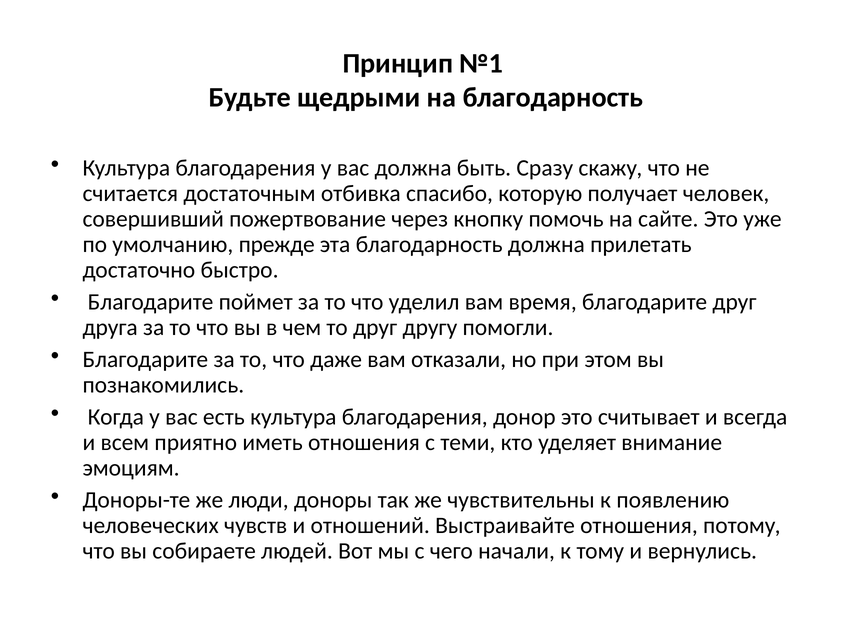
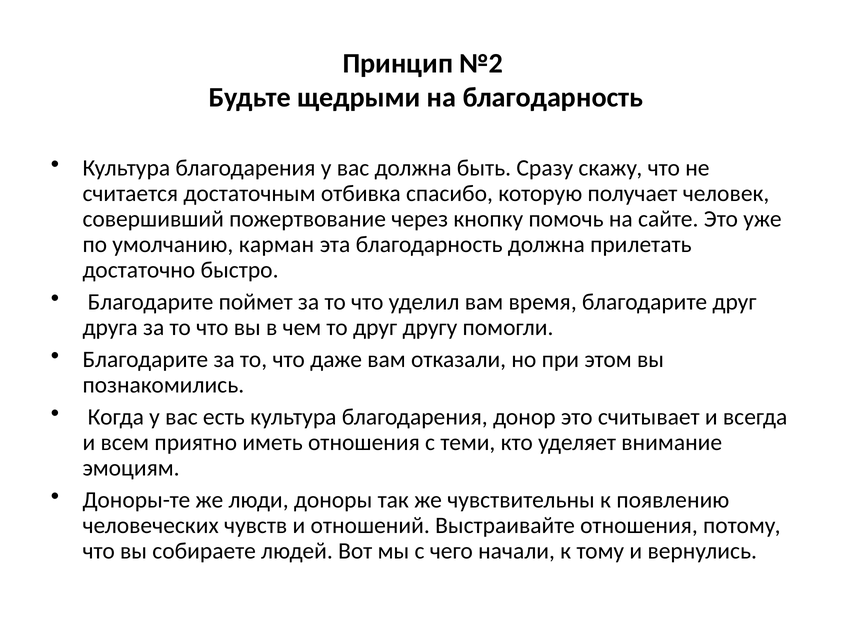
№1: №1 -> №2 (481, 63)
прежде: прежде -> карман (276, 244)
